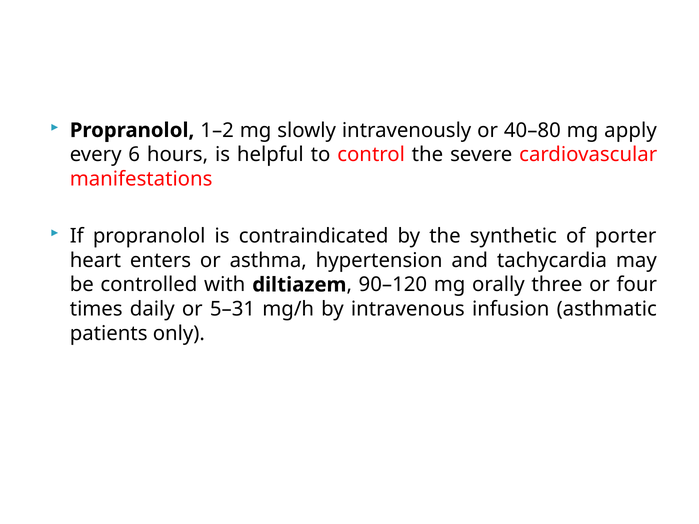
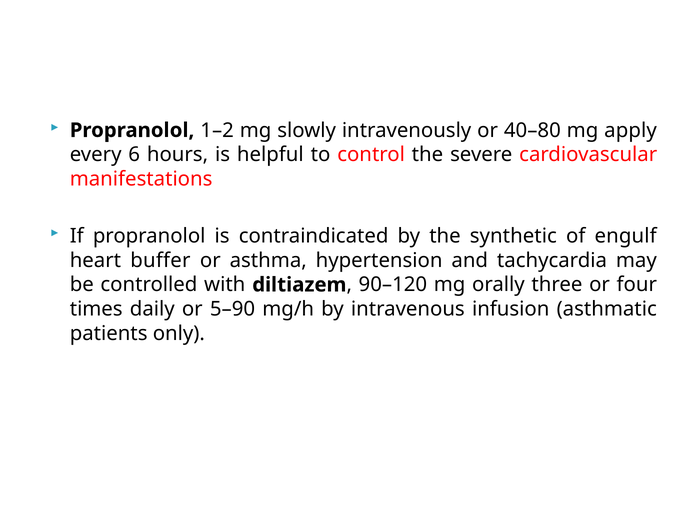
porter: porter -> engulf (626, 236)
enters: enters -> buffer (160, 260)
5–31: 5–31 -> 5–90 (233, 309)
